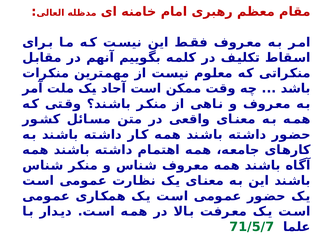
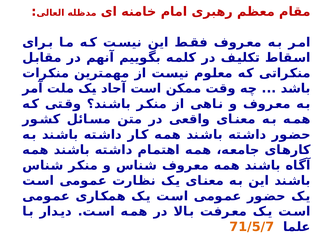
71/5/7 colour: green -> orange (252, 227)
